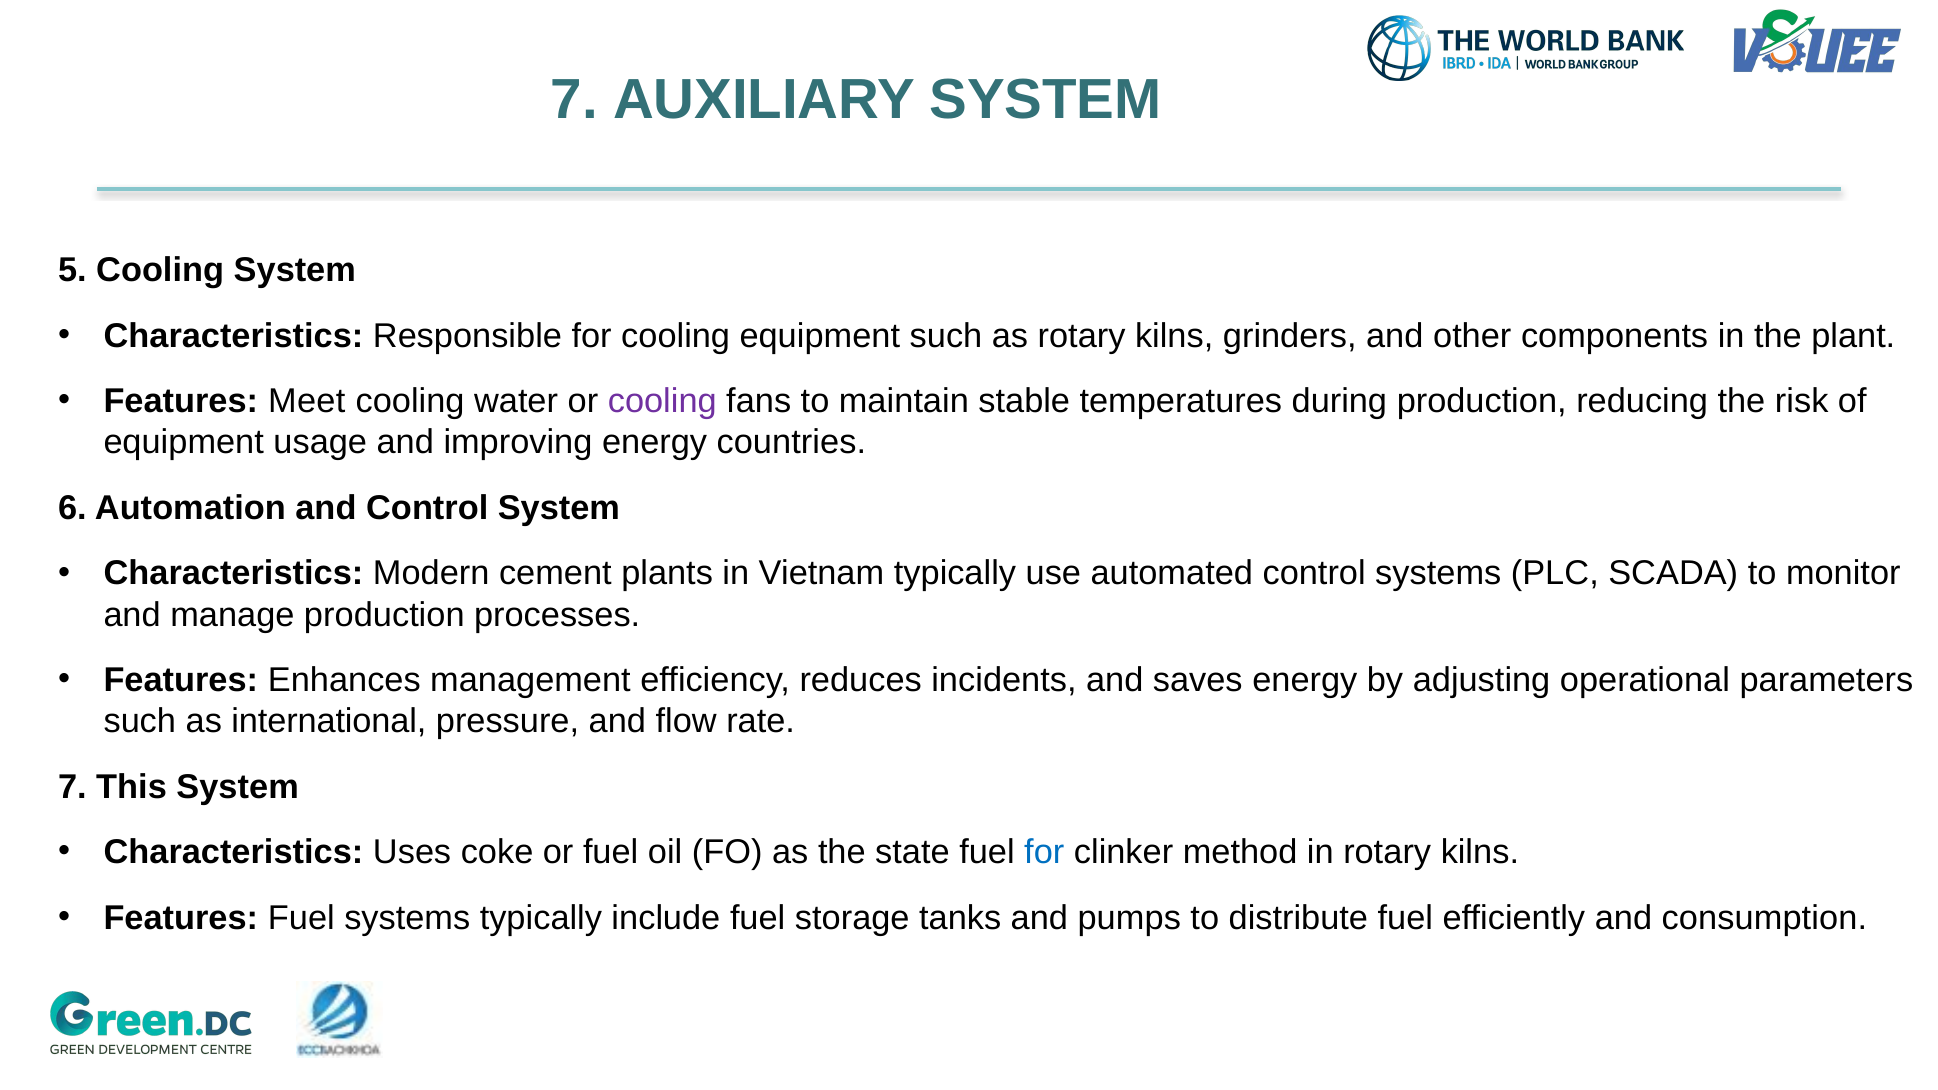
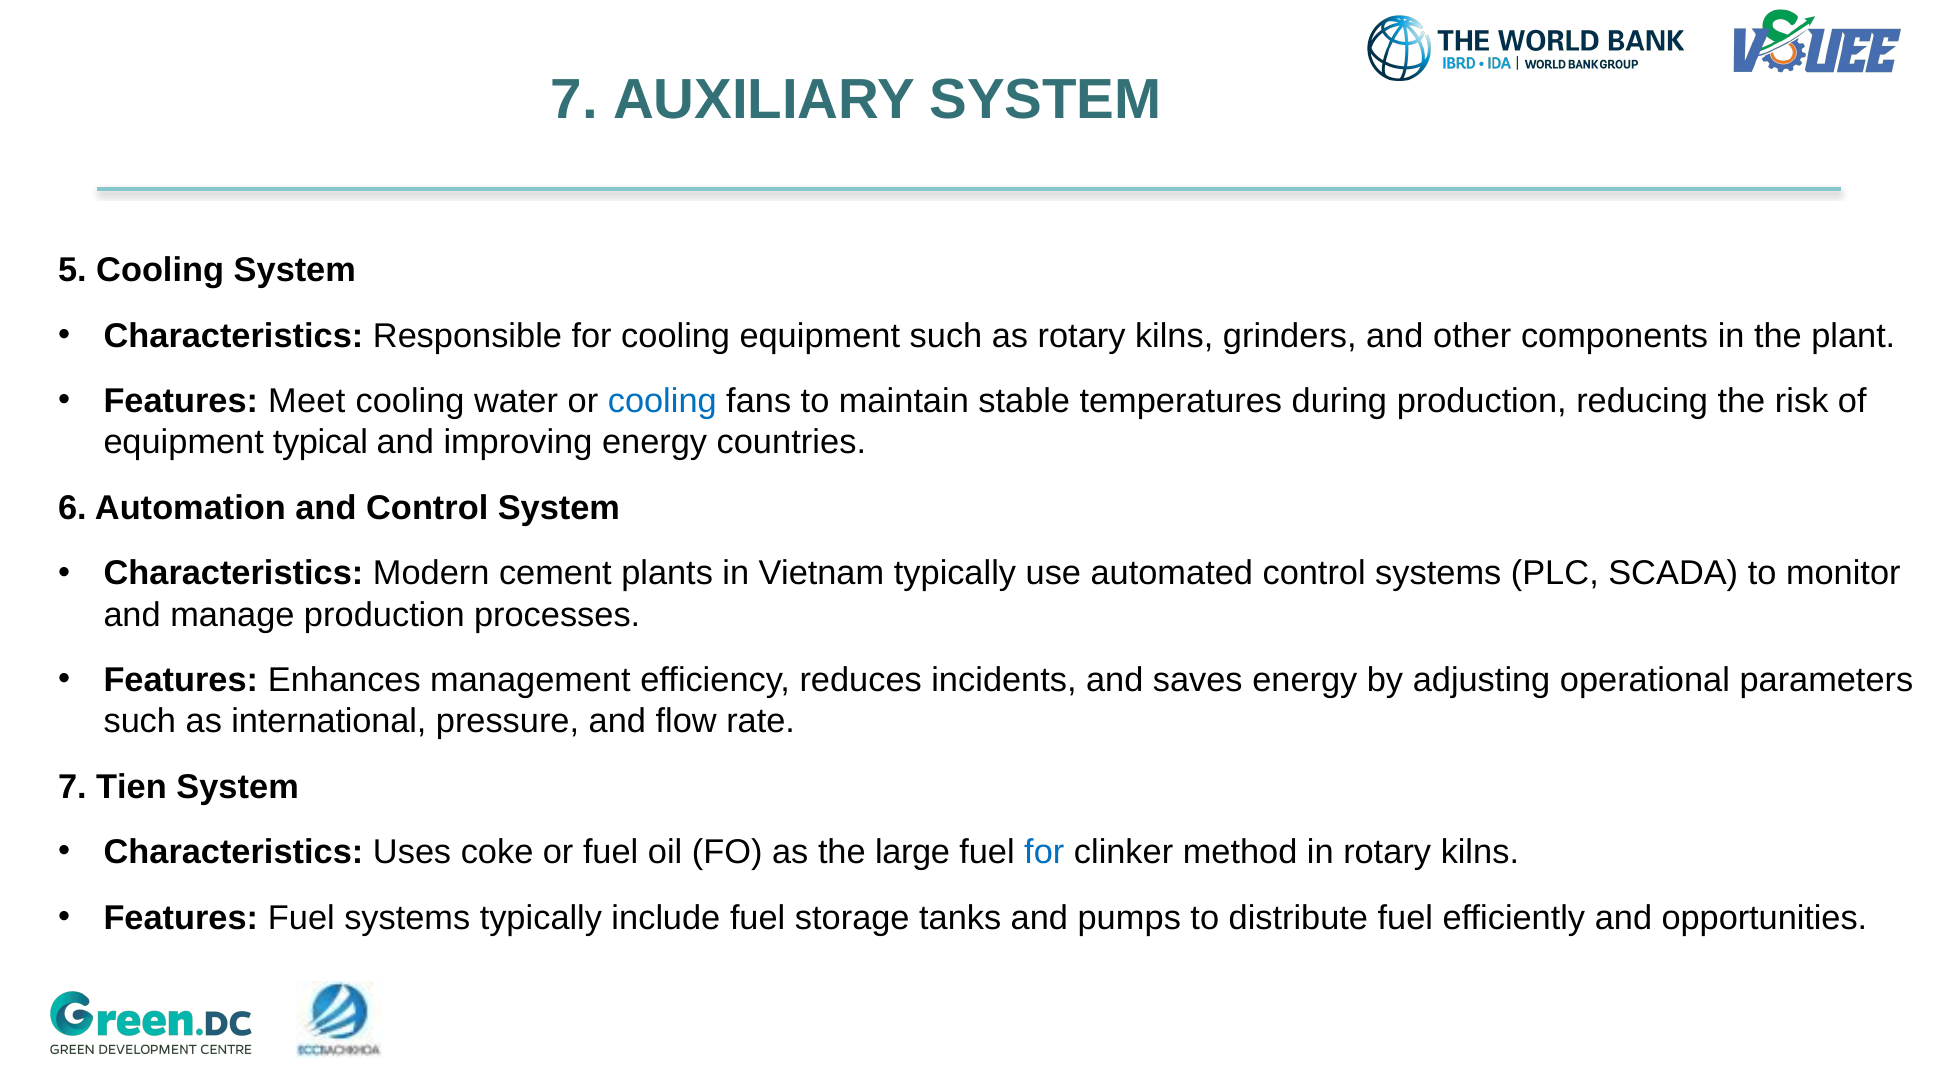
cooling colour: purple -> blue (662, 401)
usage: usage -> typical (320, 443)
This: This -> Tien (131, 787)
state: state -> large (913, 852)
consumption: consumption -> opportunities (1764, 918)
